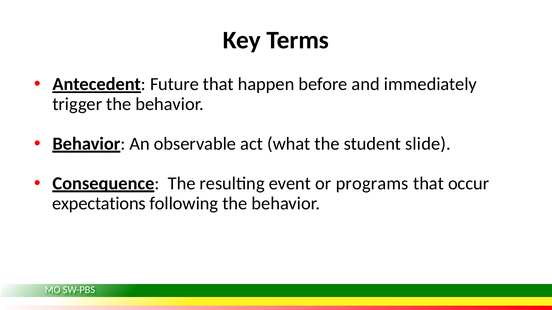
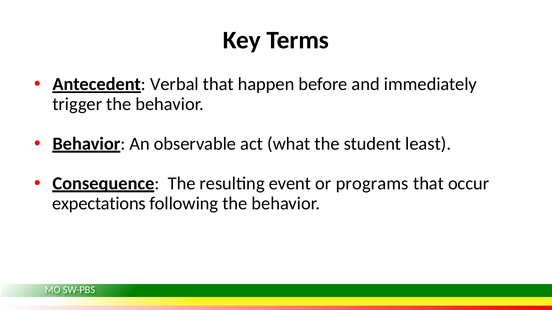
Future: Future -> Verbal (174, 84)
slide: slide -> least (428, 144)
